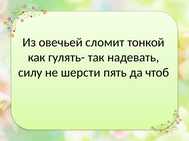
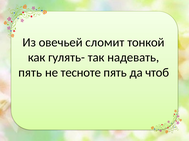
силу: силу -> пять (30, 73)
шерсти: шерсти -> тесноте (81, 73)
